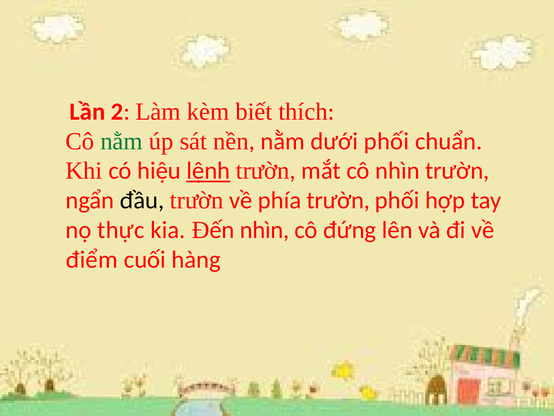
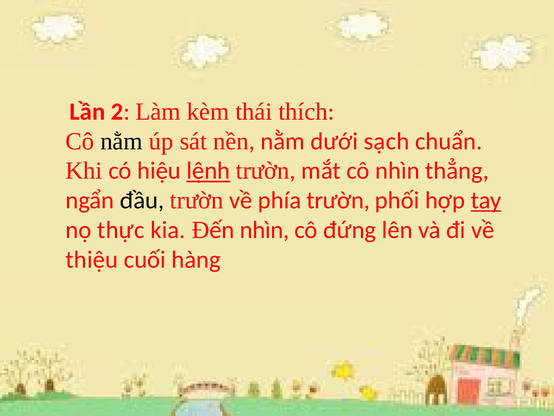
biết: biết -> thái (254, 112)
nằm colour: green -> black (122, 141)
dưới phối: phối -> sạch (387, 141)
nhìn trườn: trườn -> thẳng (457, 171)
tay underline: none -> present (486, 200)
điểm: điểm -> thiệu (92, 259)
